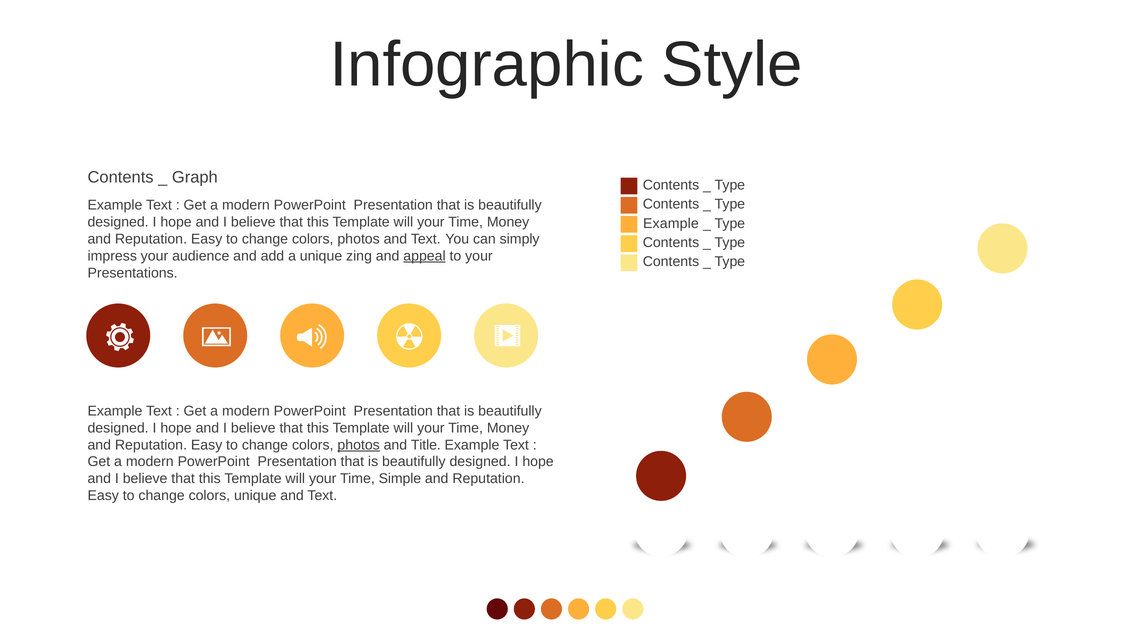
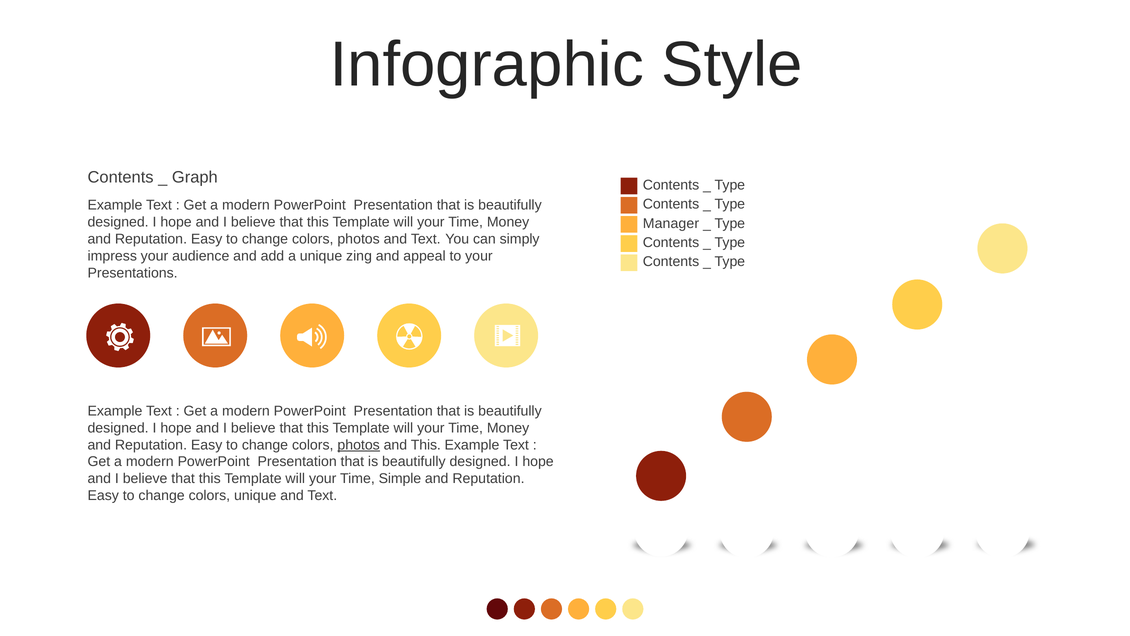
Example: Example -> Manager (671, 223)
appeal underline: present -> none (424, 256)
and Title: Title -> This (426, 445)
